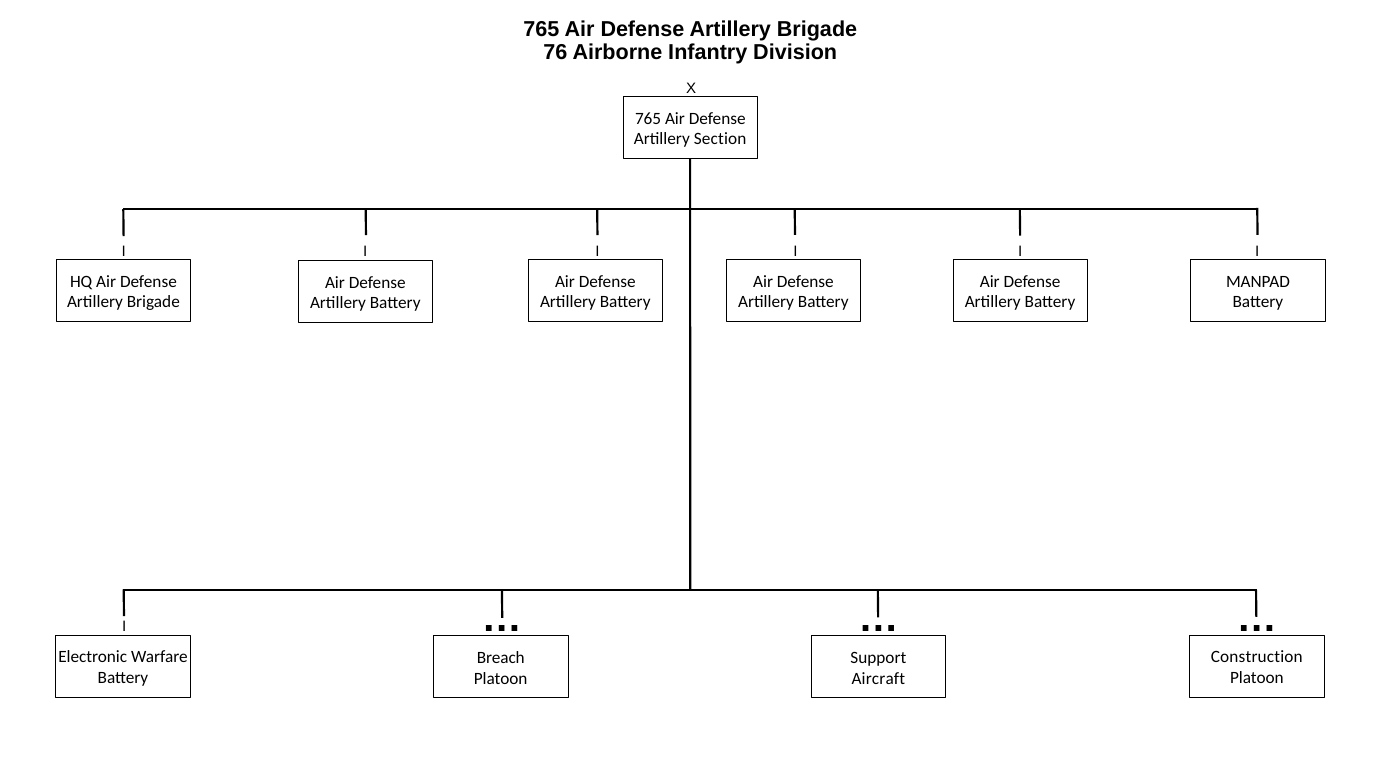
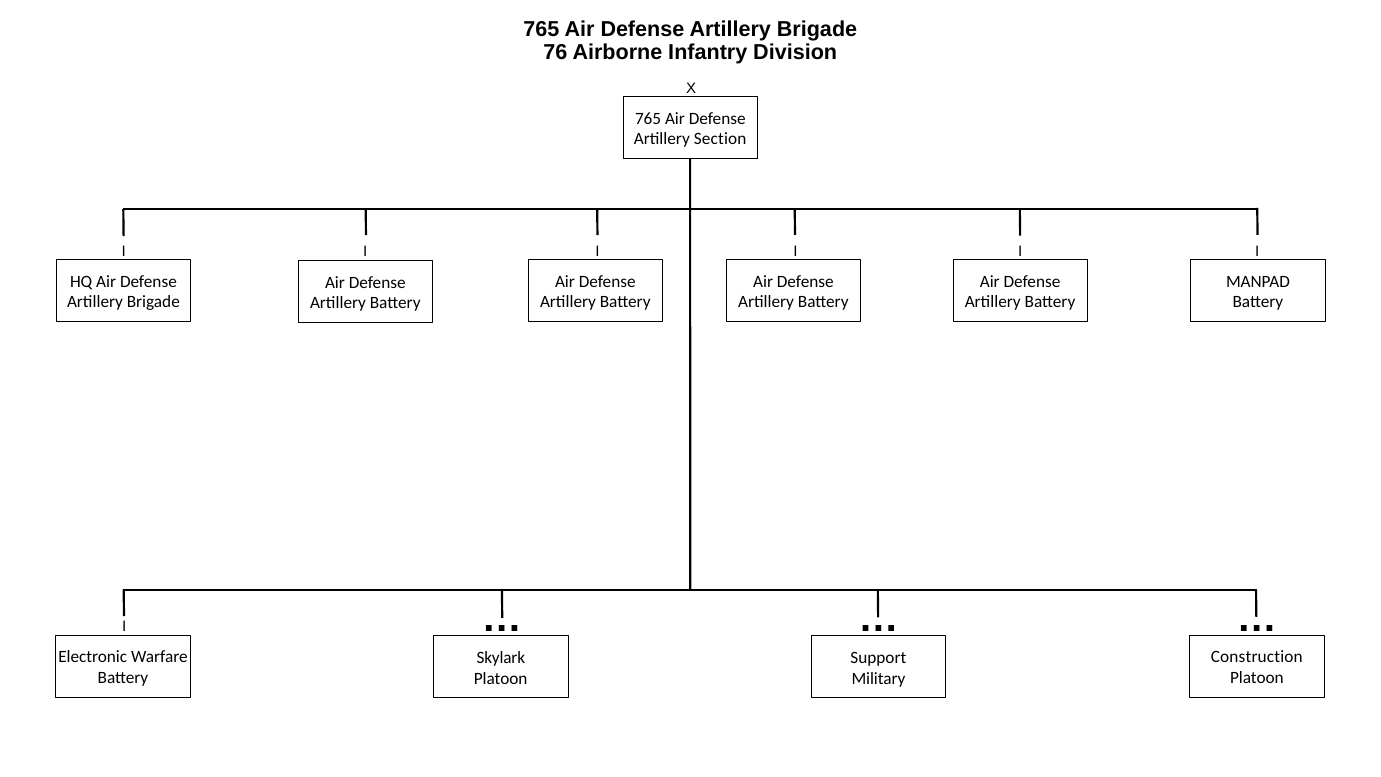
Breach: Breach -> Skylark (501, 658)
Aircraft: Aircraft -> Military (878, 678)
